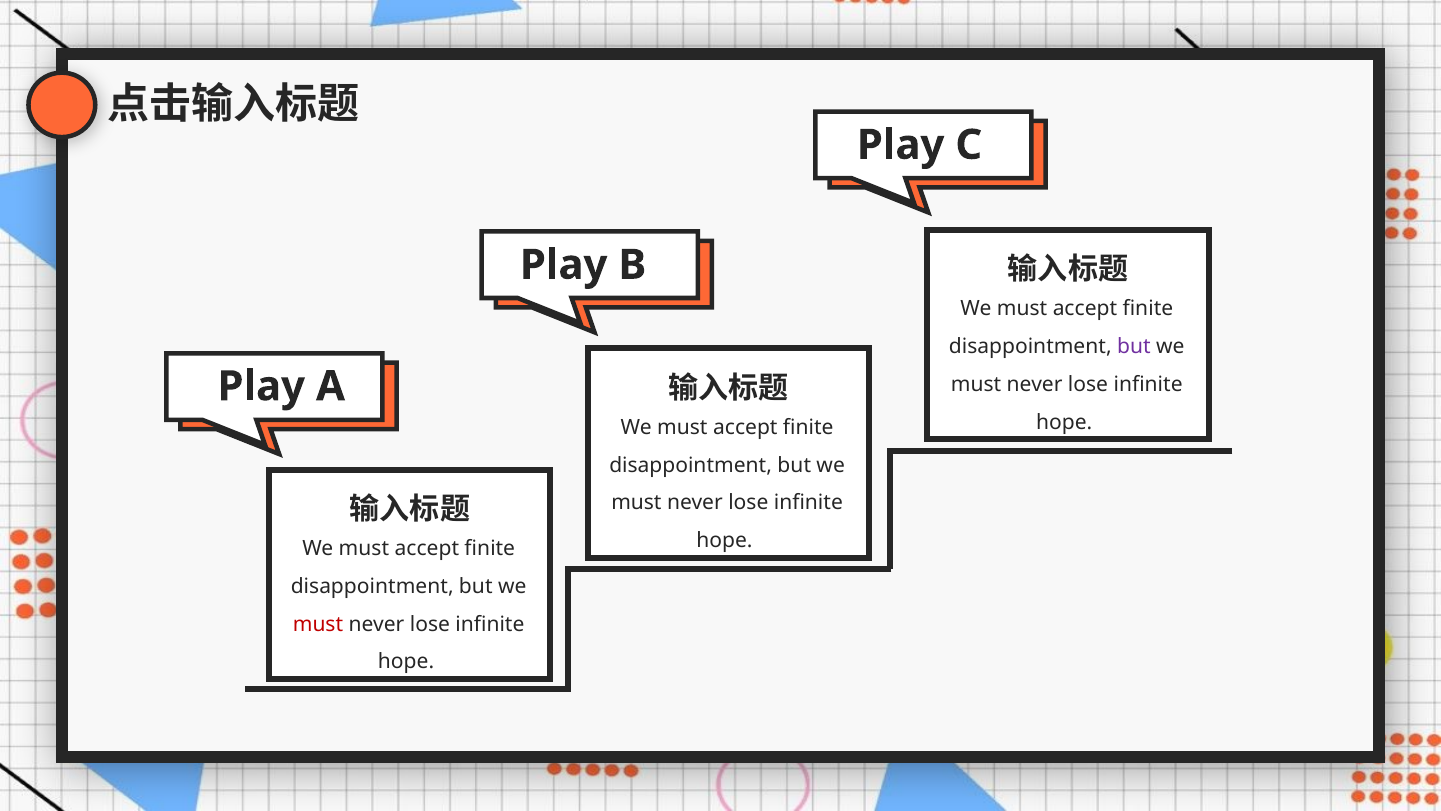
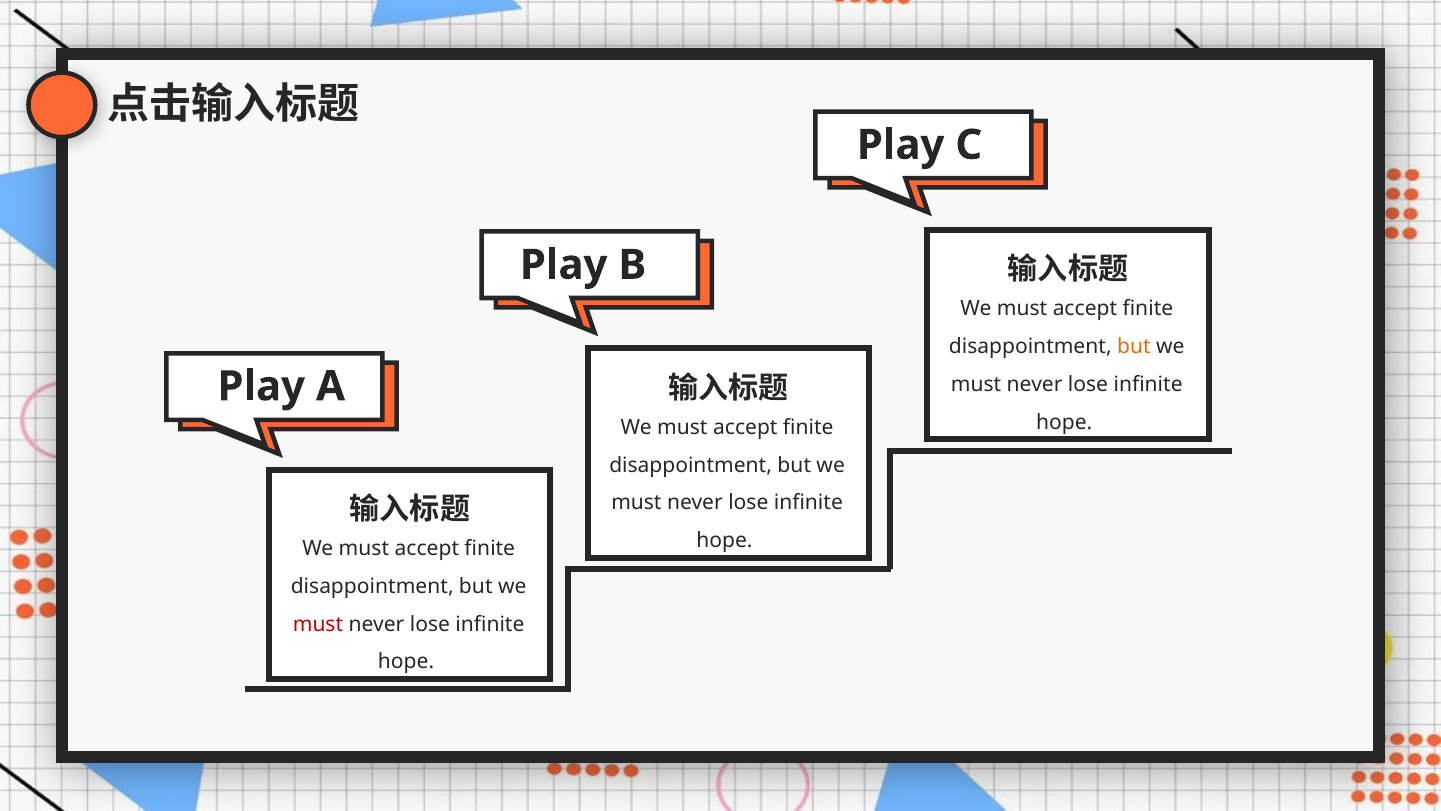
but colour: purple -> orange (1134, 346)
